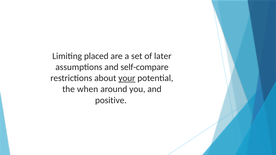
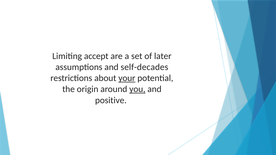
placed: placed -> accept (96, 56)
self-compare: self-compare -> self-decades (144, 67)
when: when -> origin (88, 89)
you underline: none -> present (137, 89)
